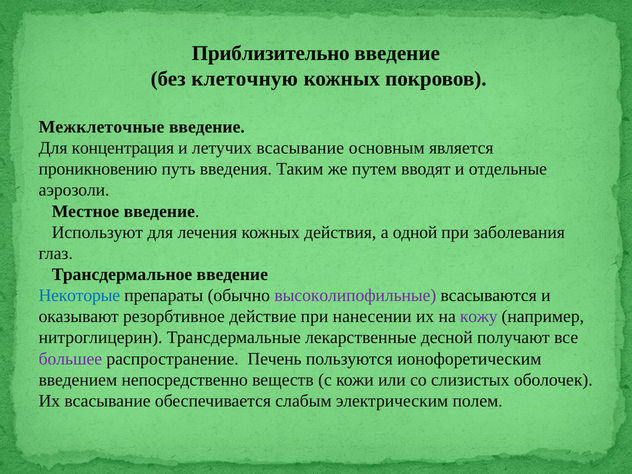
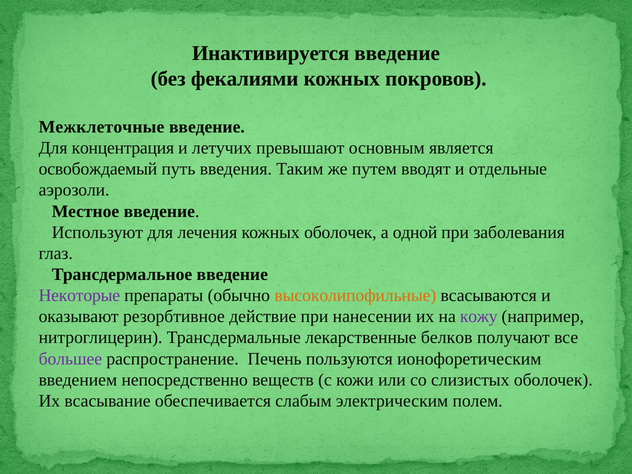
Приблизительно: Приблизительно -> Инактивируется (271, 53)
клеточную: клеточную -> фекалиями (245, 79)
летучих всасывание: всасывание -> превышают (300, 148)
проникновению: проникновению -> освобождаемый (98, 169)
кожных действия: действия -> оболочек (340, 232)
Некоторые colour: blue -> purple (79, 296)
высоколипофильные colour: purple -> orange (355, 296)
десной: десной -> белков (447, 338)
